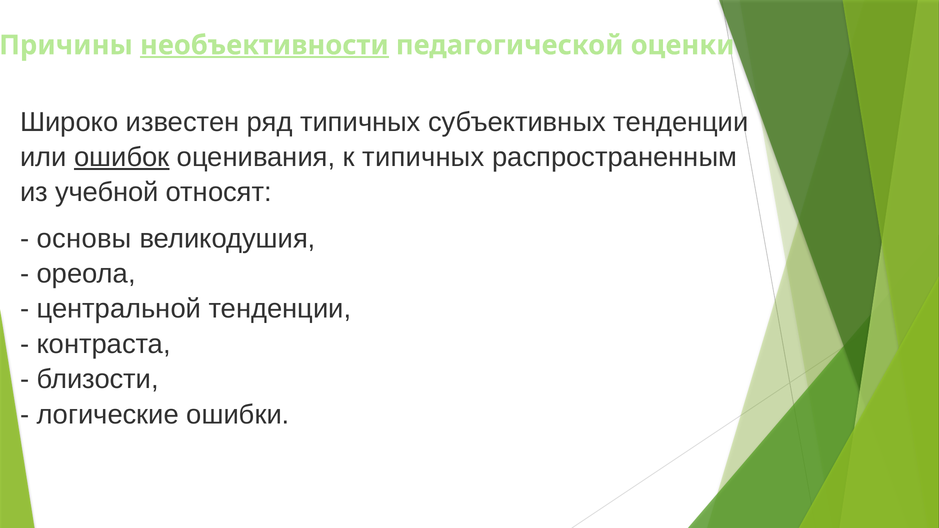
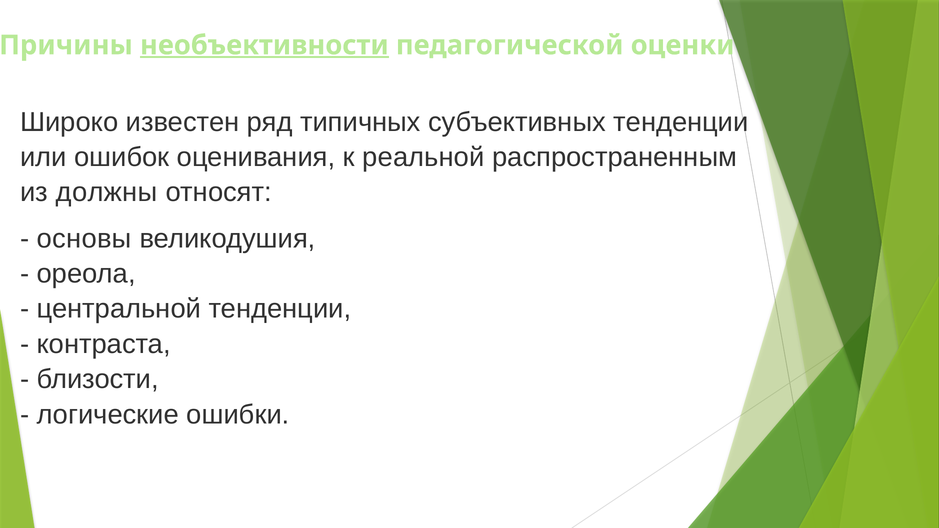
ошибок underline: present -> none (122, 157)
к типичных: типичных -> реальной (423, 157)
учебной: учебной -> должны (107, 193)
